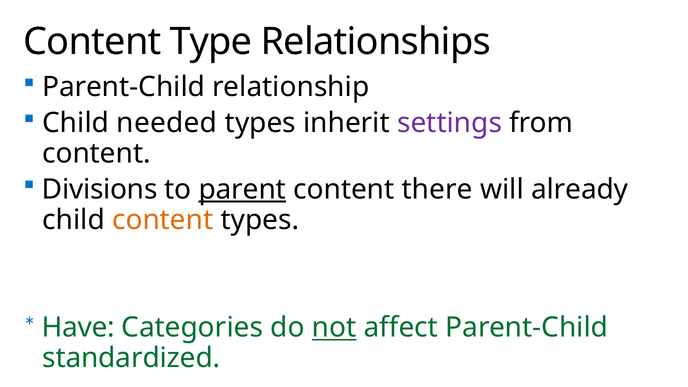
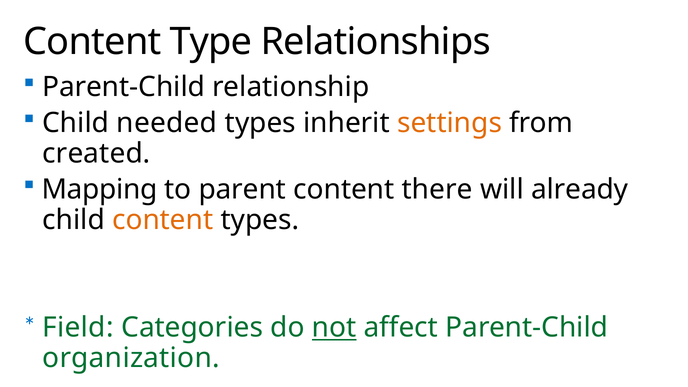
settings colour: purple -> orange (450, 123)
content: content -> created (96, 153)
Divisions: Divisions -> Mapping (100, 189)
parent underline: present -> none (242, 189)
Have: Have -> Field (78, 328)
standardized: standardized -> organization (131, 358)
